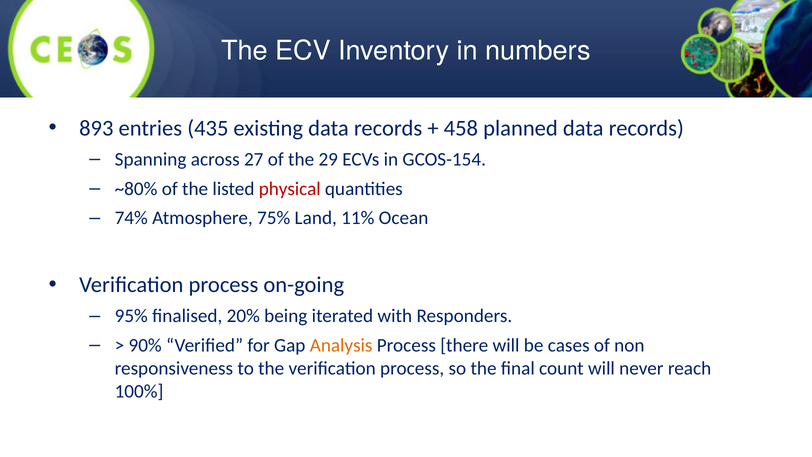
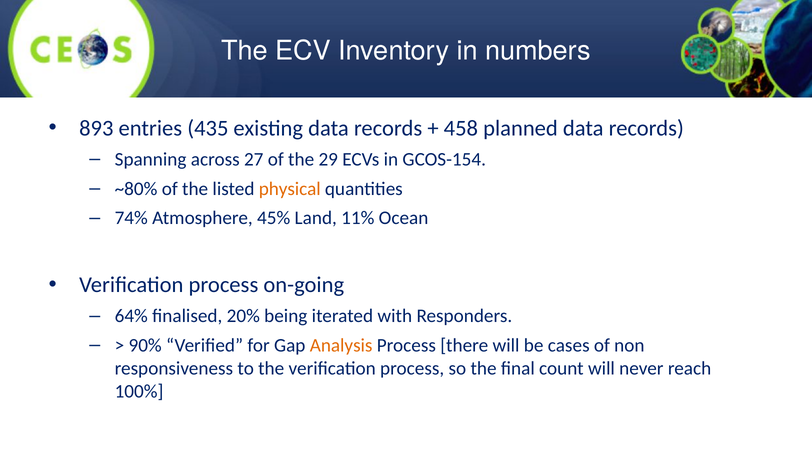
physical colour: red -> orange (290, 189)
75%: 75% -> 45% (274, 218)
95%: 95% -> 64% (131, 316)
